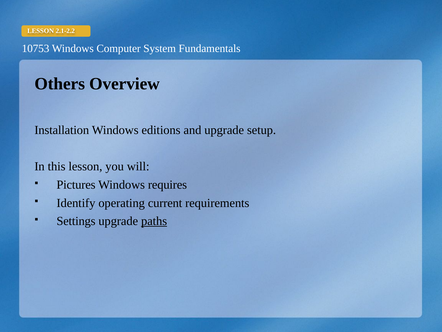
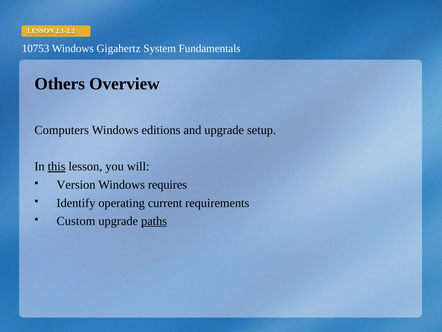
Computer: Computer -> Gigahertz (119, 48)
Installation: Installation -> Computers (62, 130)
this underline: none -> present (57, 166)
Pictures: Pictures -> Version (76, 184)
Settings: Settings -> Custom (76, 221)
